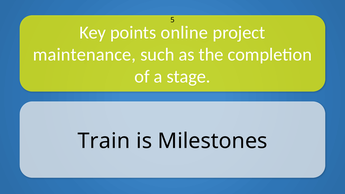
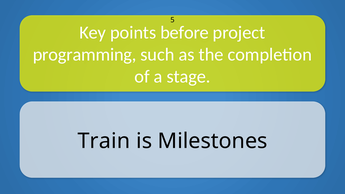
online: online -> before (185, 33)
maintenance: maintenance -> programming (85, 55)
